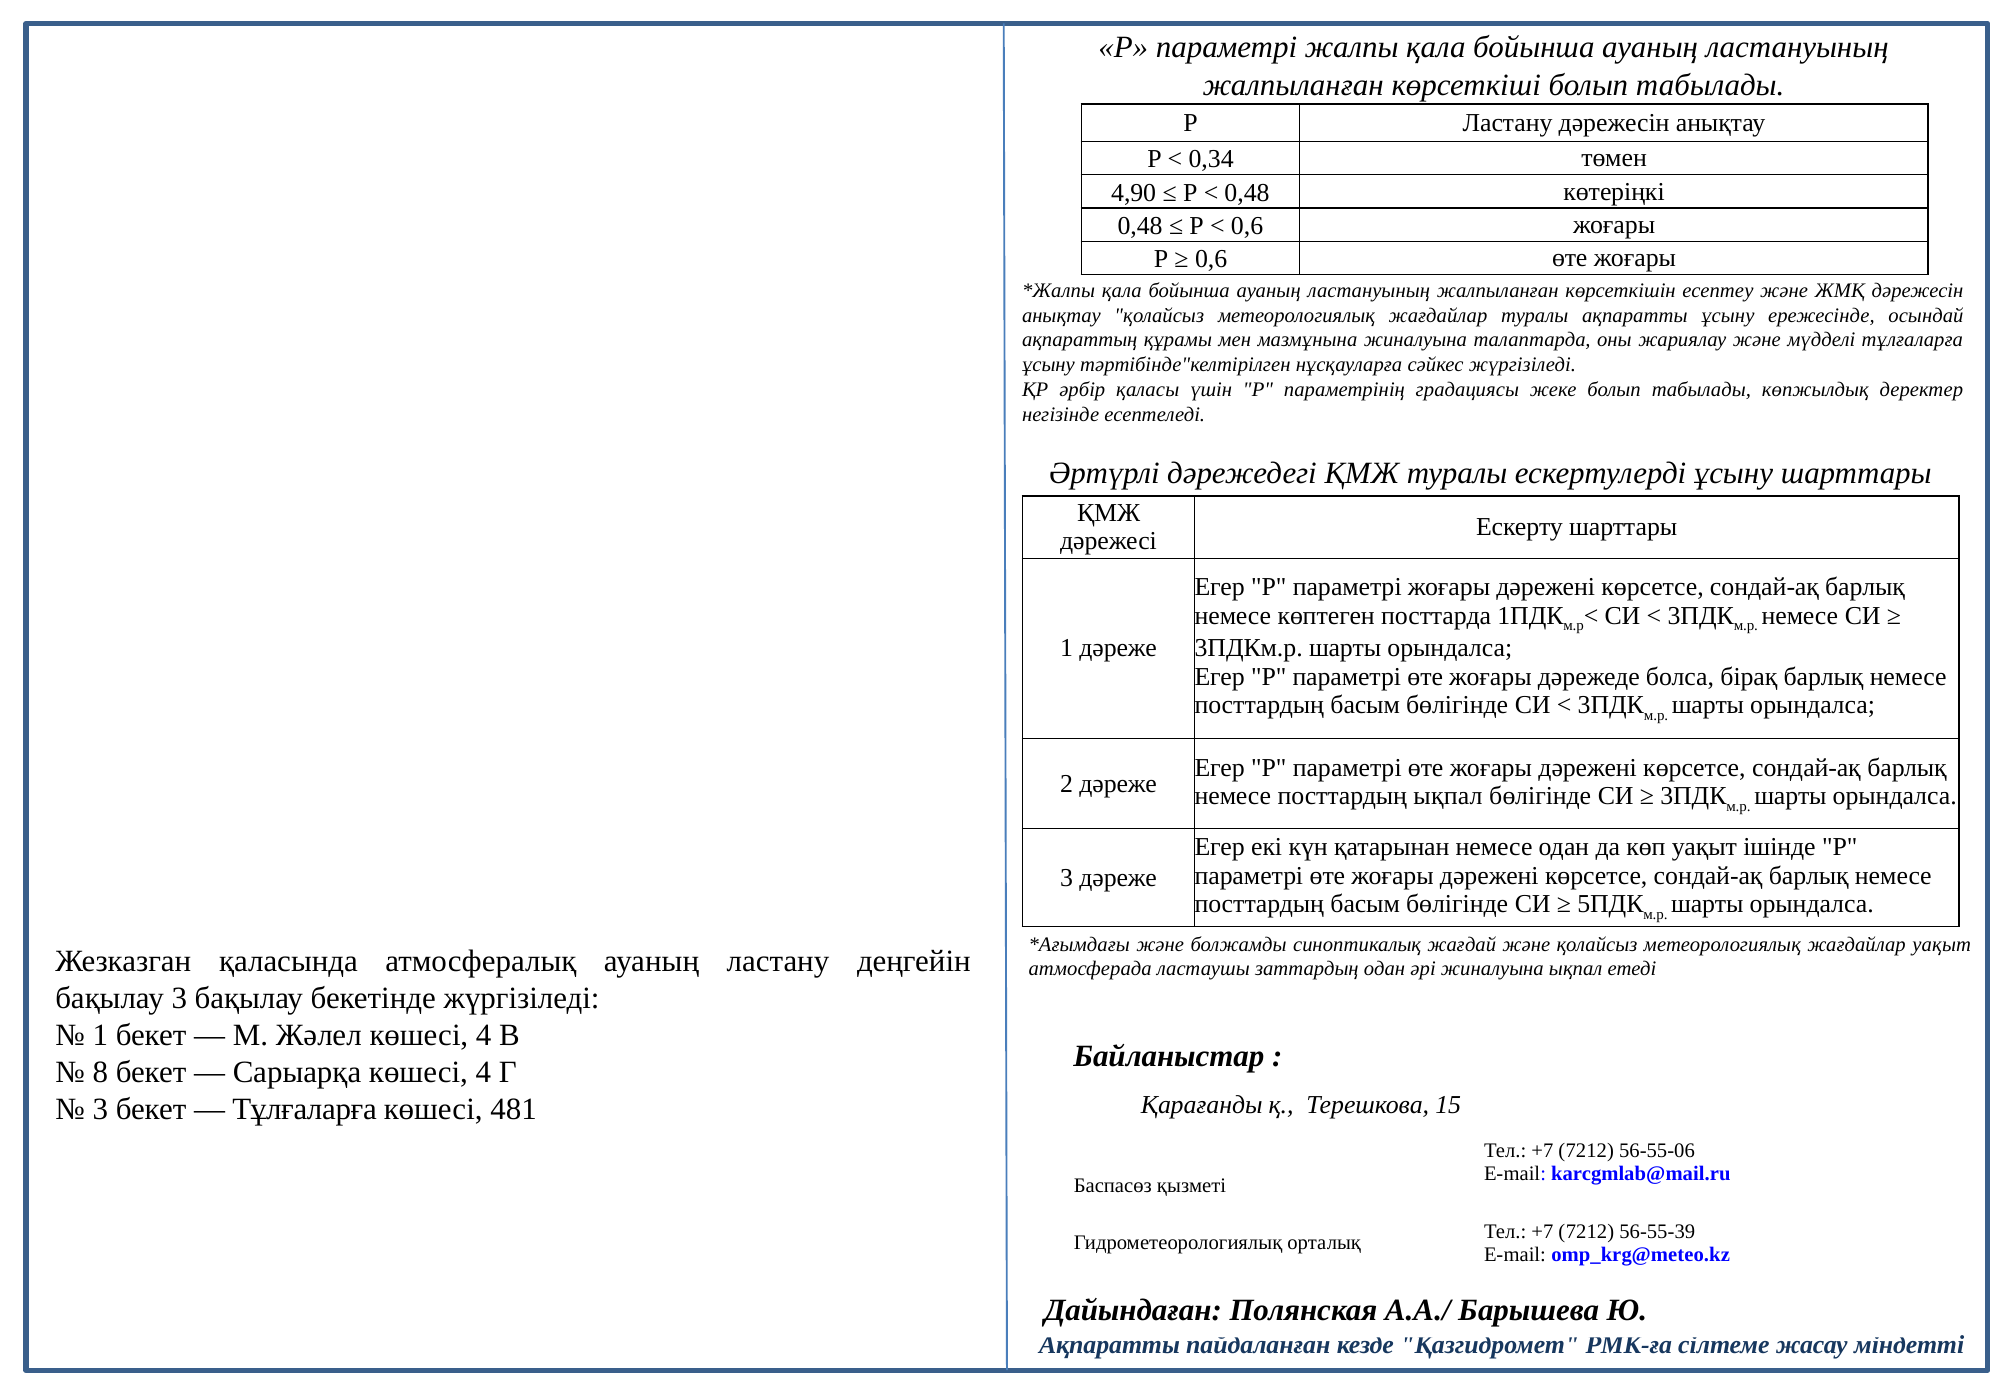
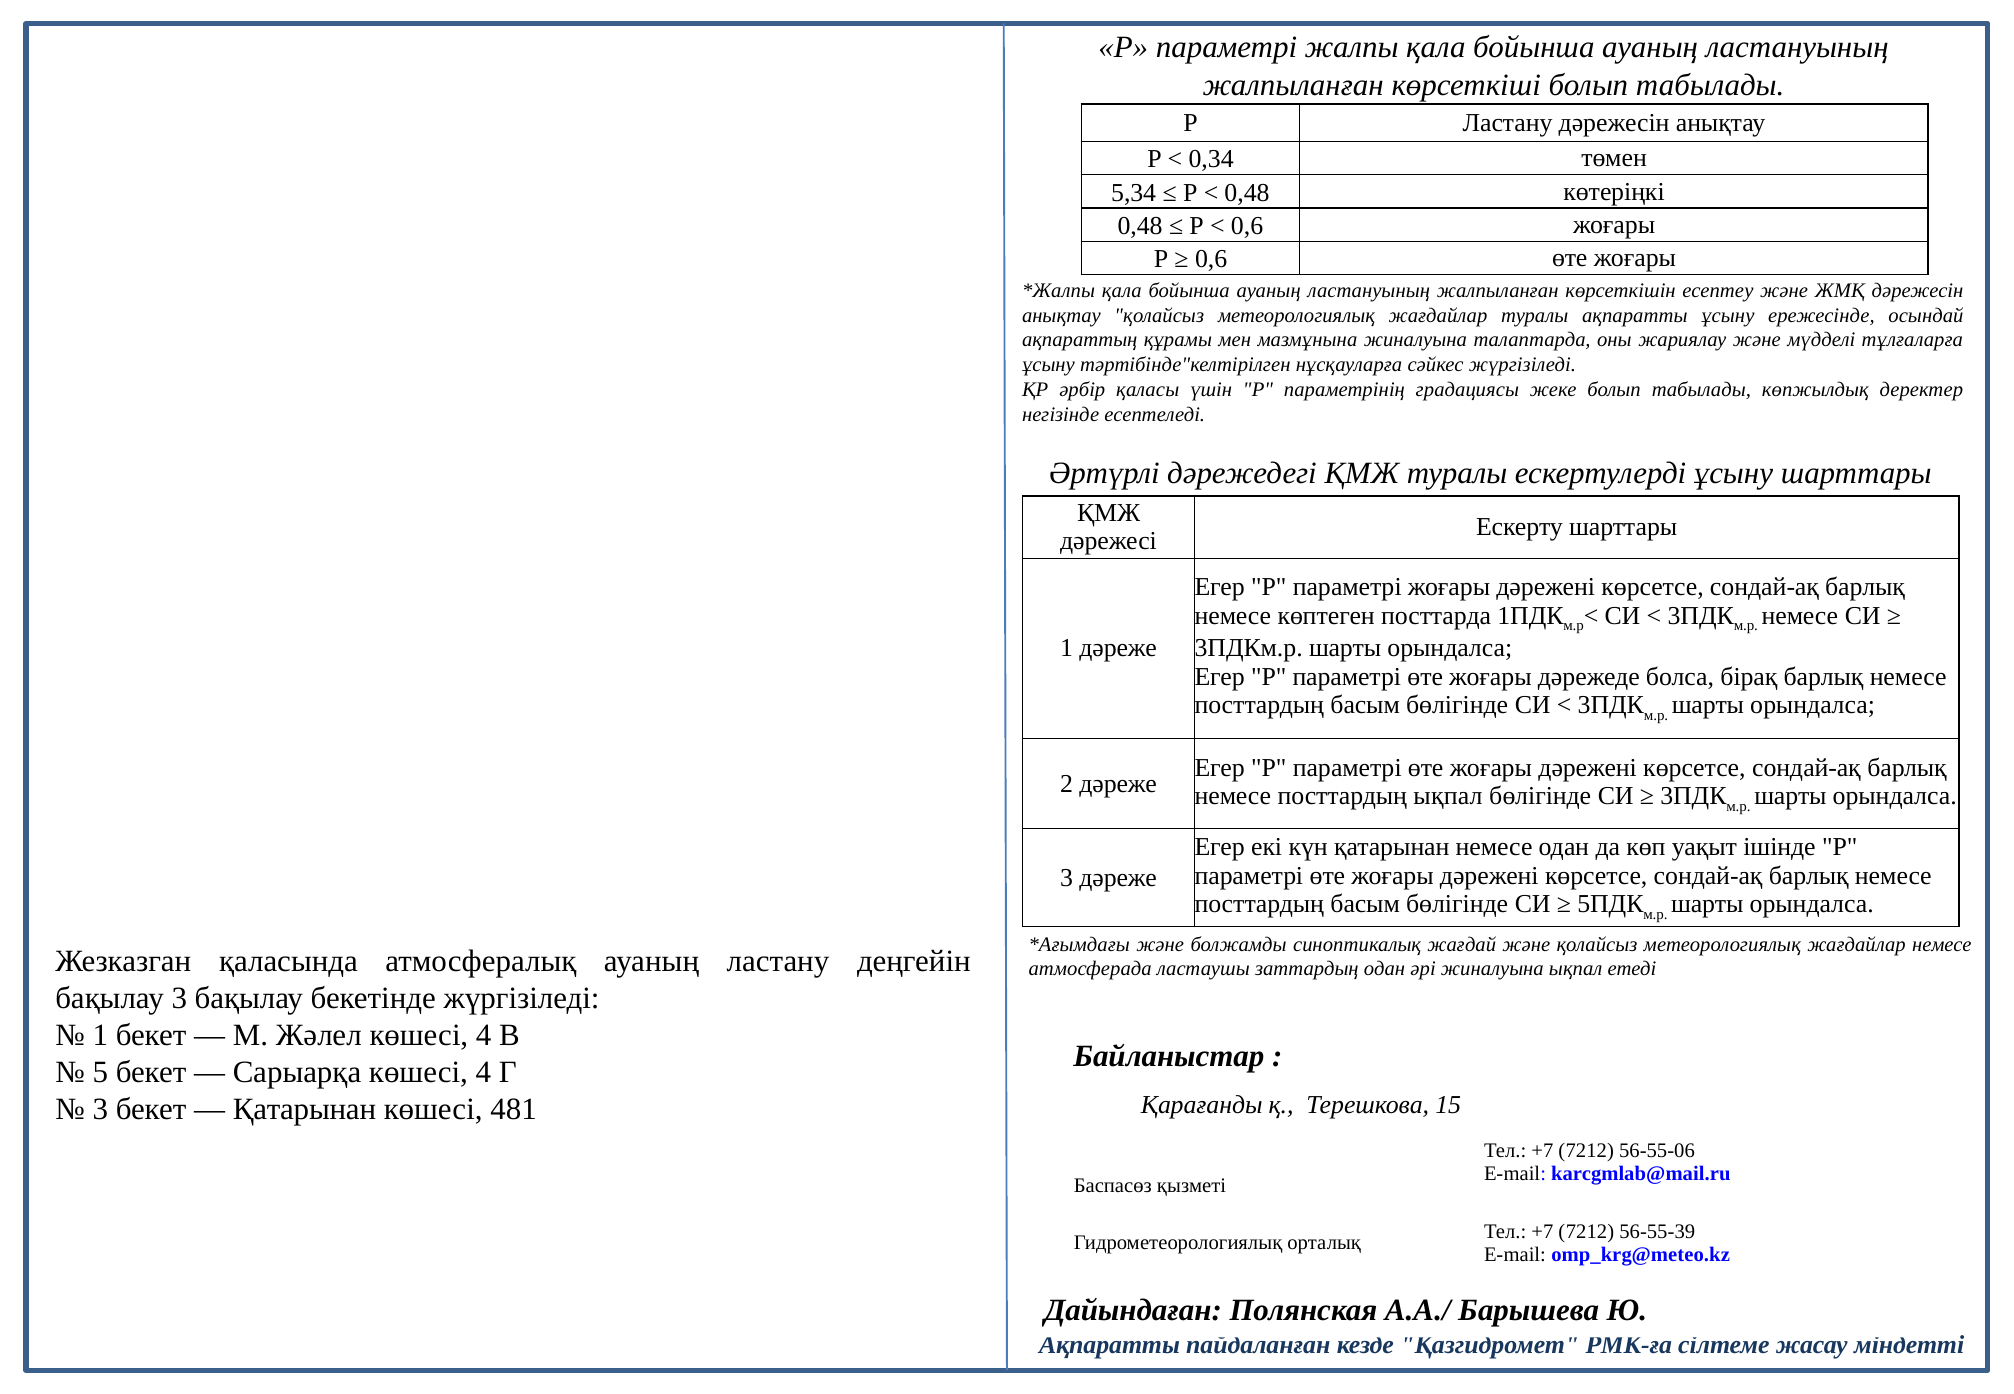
4,90: 4,90 -> 5,34 (1134, 193)
жағдайлар уақыт: уақыт -> немесе (1942, 945)
8: 8 -> 5 (100, 1073)
Тұлғаларға: Тұлғаларға -> Қатарынан (304, 1110)
